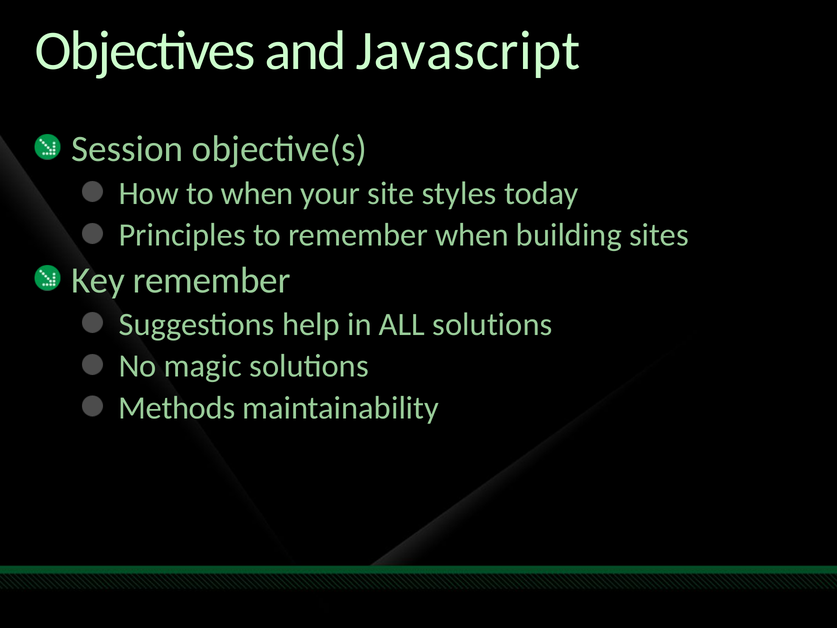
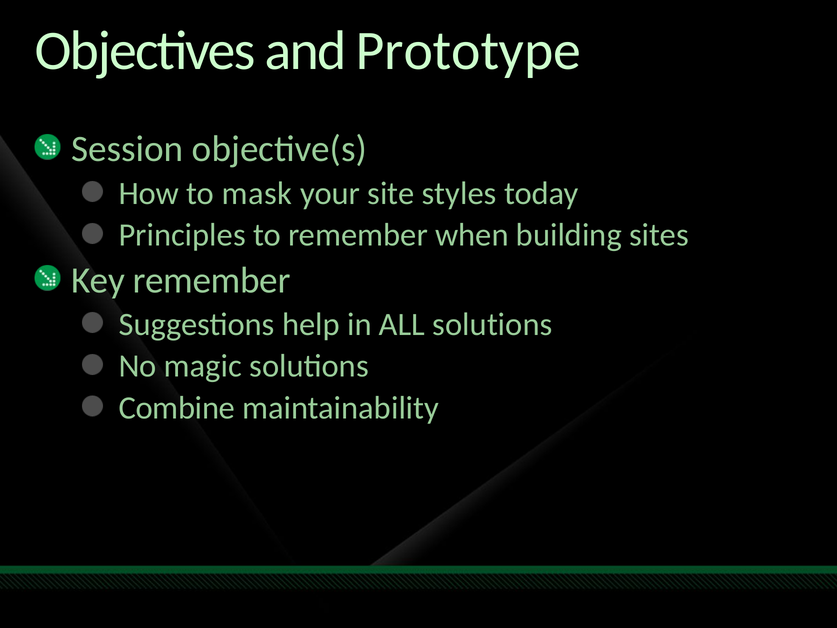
Javascript: Javascript -> Prototype (468, 51)
to when: when -> mask (257, 193)
Methods: Methods -> Combine (177, 408)
